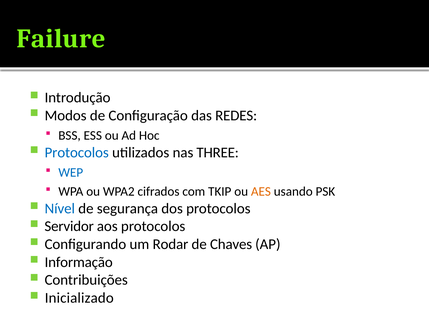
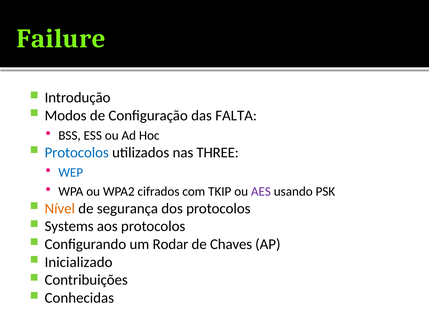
REDES: REDES -> FALTA (236, 115)
AES colour: orange -> purple (261, 191)
Nível colour: blue -> orange (60, 208)
Servidor: Servidor -> Systems (69, 226)
Informação: Informação -> Inicializado (79, 262)
Inicializado: Inicializado -> Conhecidas (79, 298)
